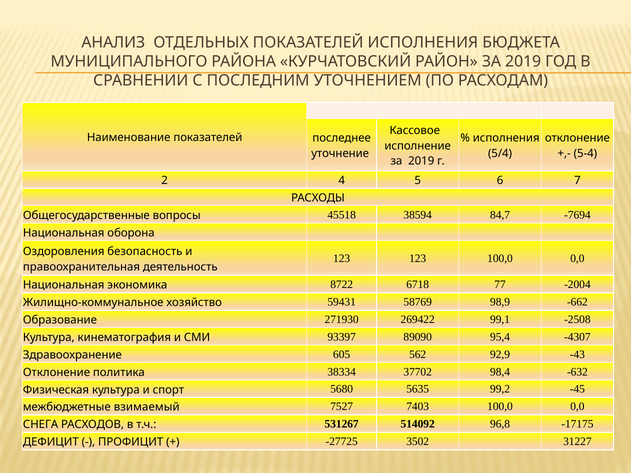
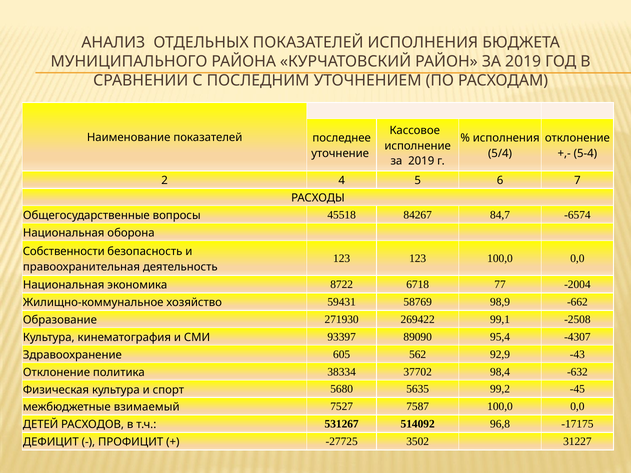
38594: 38594 -> 84267 (418, 215)
-7694: -7694 -> -6574 (577, 215)
Оздоровления: Оздоровления -> Собственности (64, 251)
7403: 7403 -> 7587 (418, 407)
СНЕГА: СНЕГА -> ДЕТЕЙ (41, 425)
